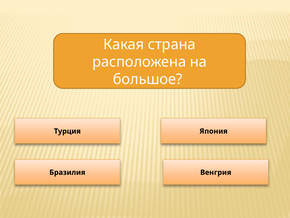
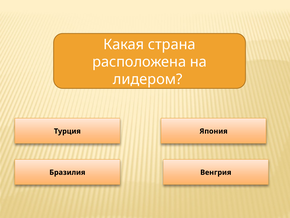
большое: большое -> лидером (148, 79)
